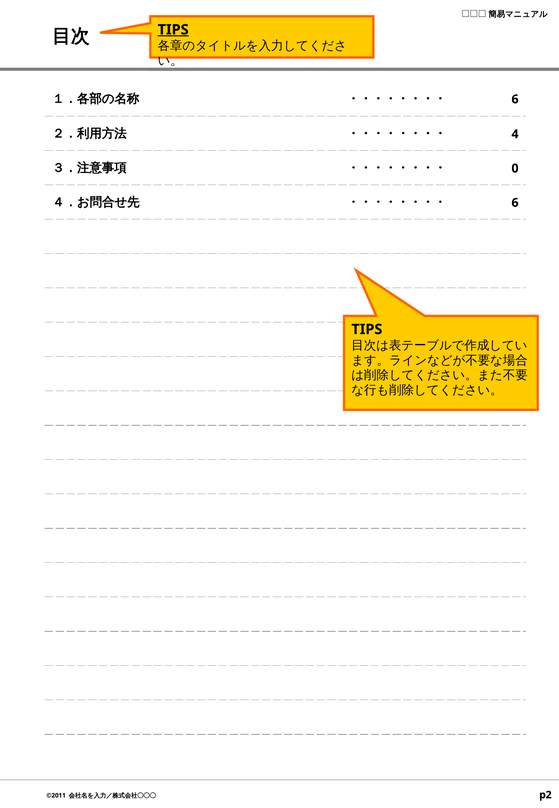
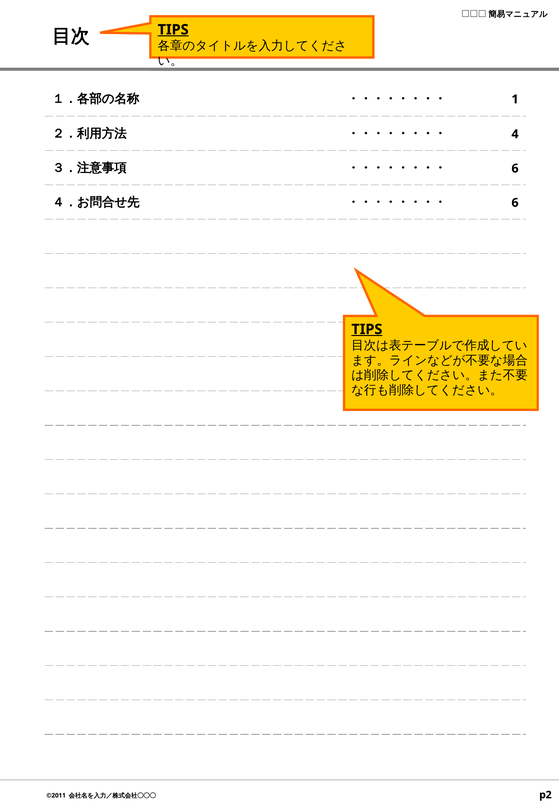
6: 6 -> 1 (515, 99)
0: 0 -> 6 (515, 168)
TIPS underline: none -> present (367, 329)
